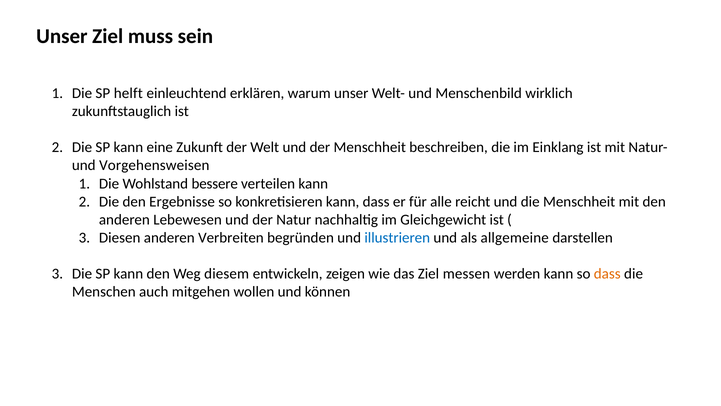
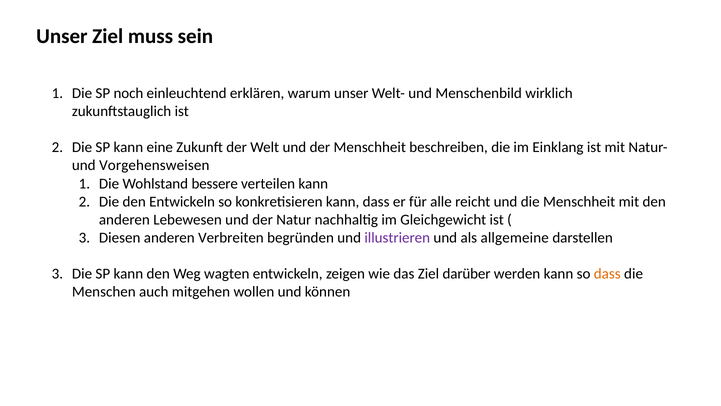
helft: helft -> noch (128, 93)
den Ergebnisse: Ergebnisse -> Entwickeln (182, 201)
illustrieren colour: blue -> purple (397, 237)
diesem: diesem -> wagten (227, 274)
messen: messen -> darüber (467, 274)
